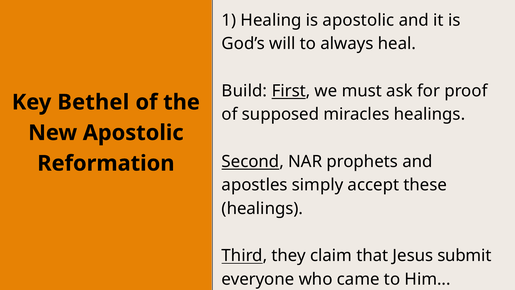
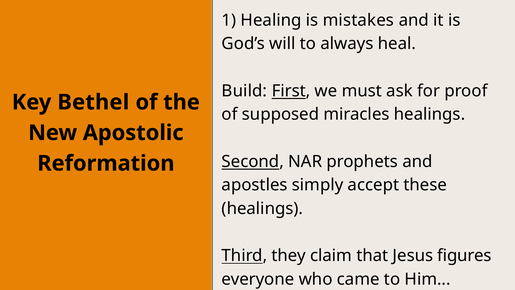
is apostolic: apostolic -> mistakes (358, 20)
submit: submit -> figures (464, 255)
